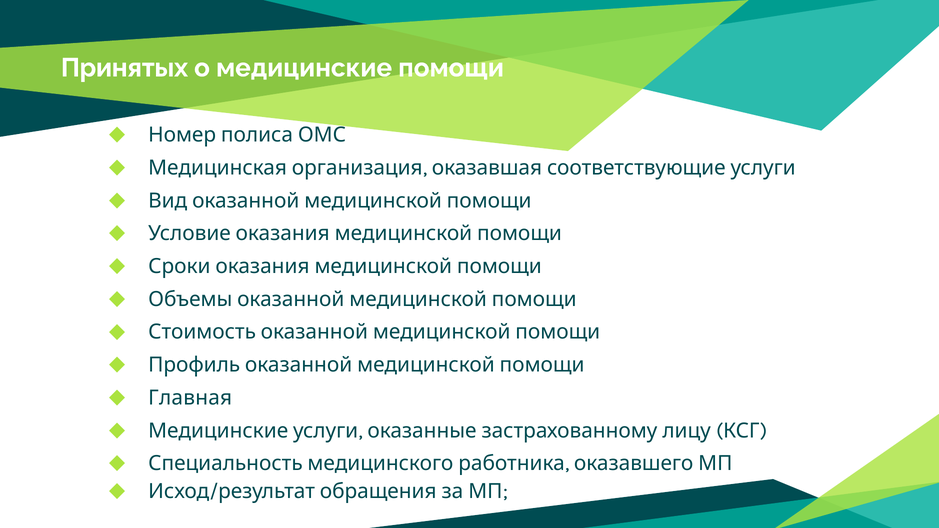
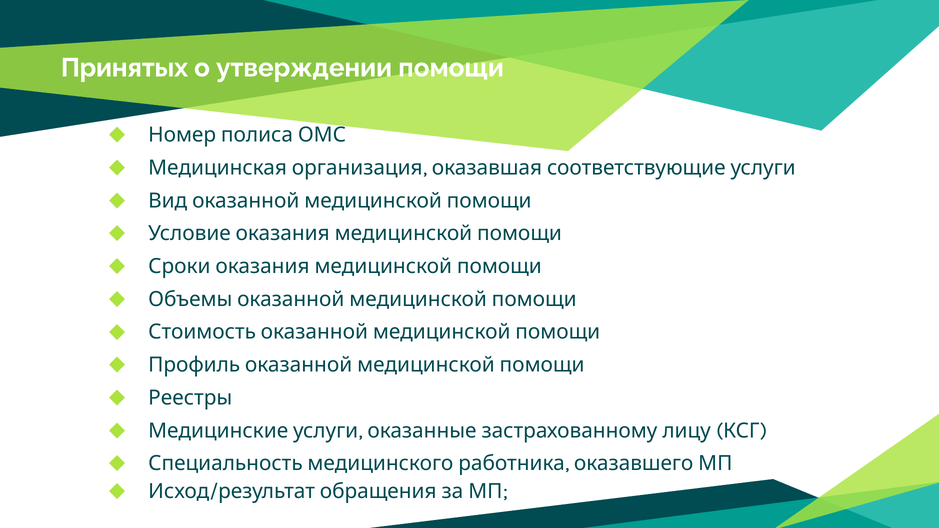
медицинские: медицинские -> утверждении (304, 68)
Главная: Главная -> Реестры (190, 398)
